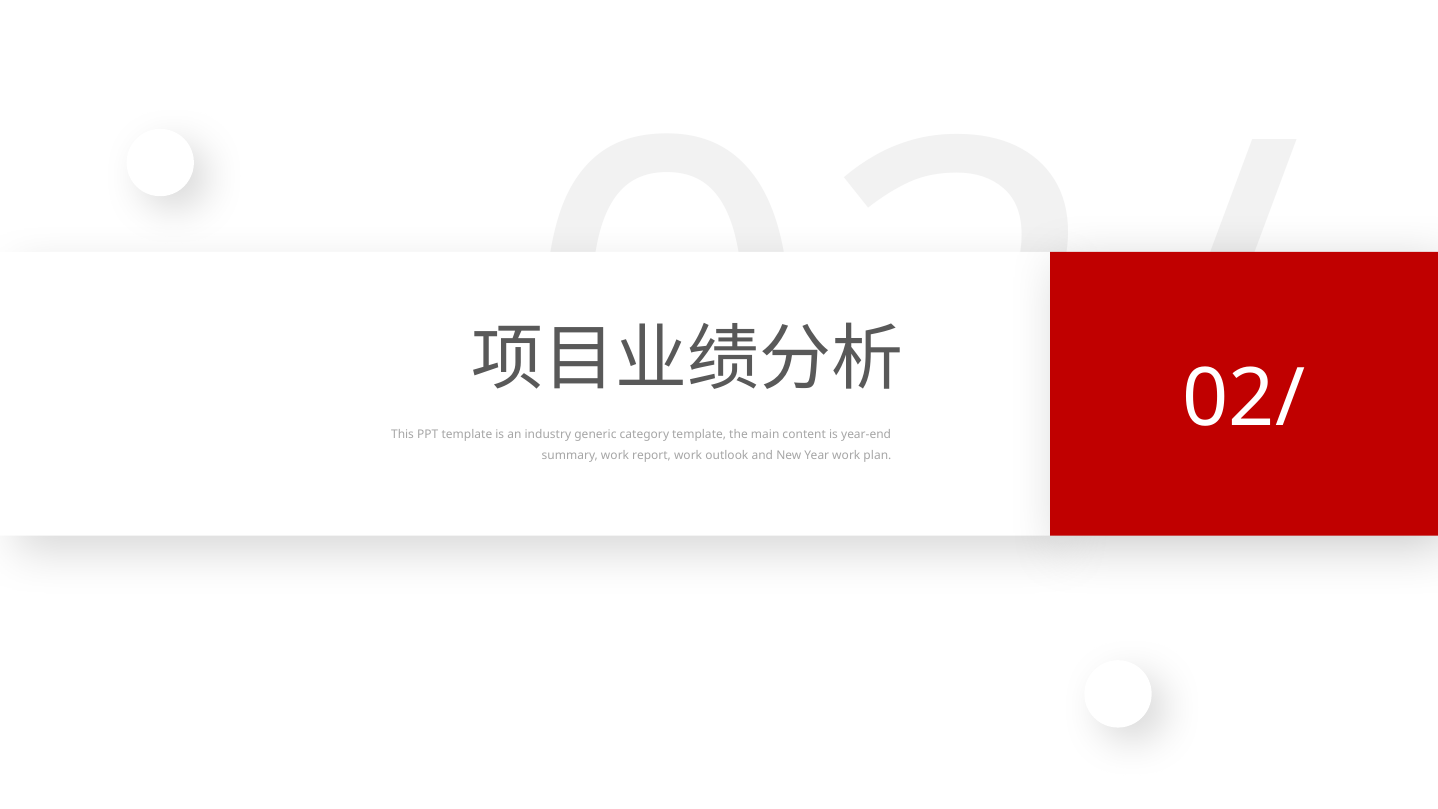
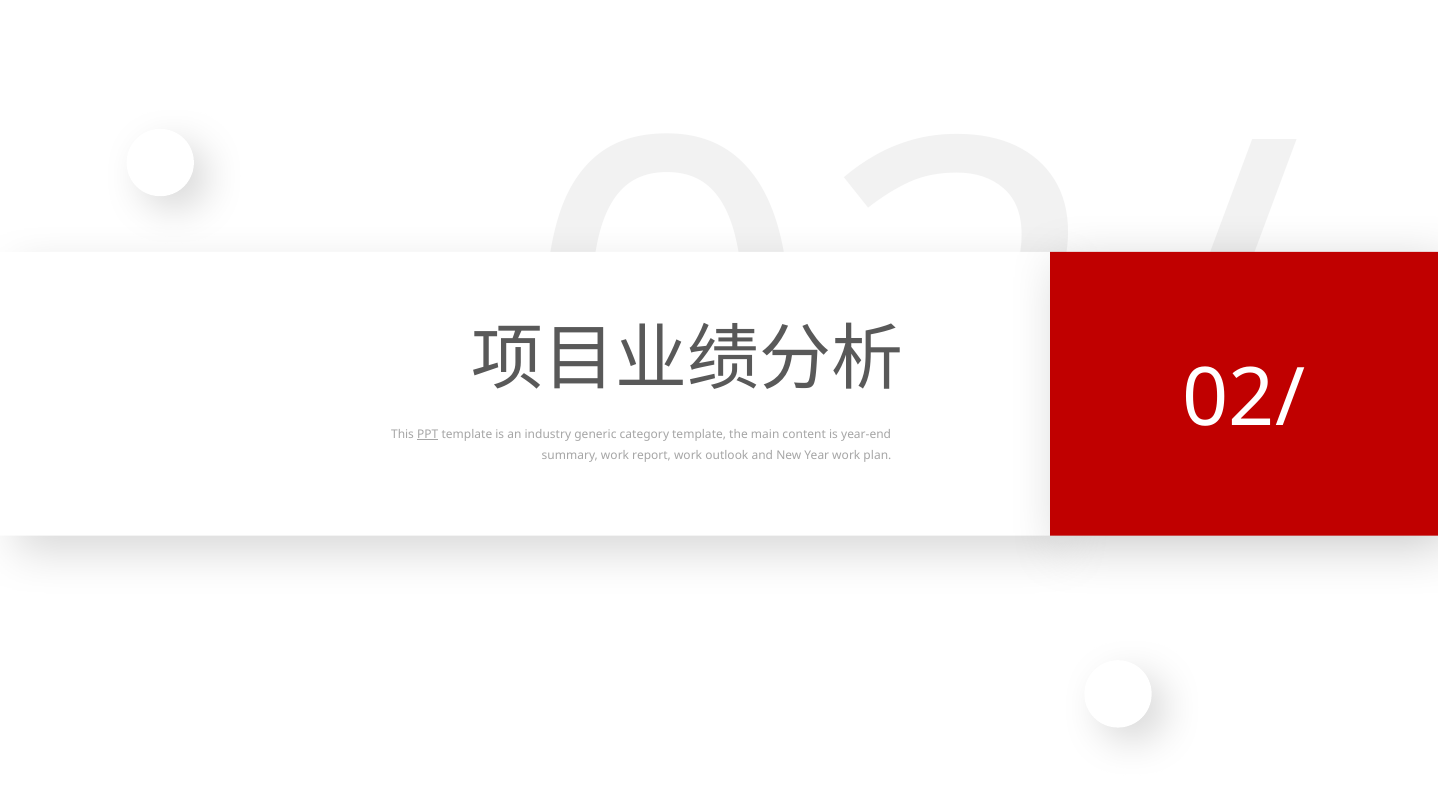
PPT underline: none -> present (428, 434)
